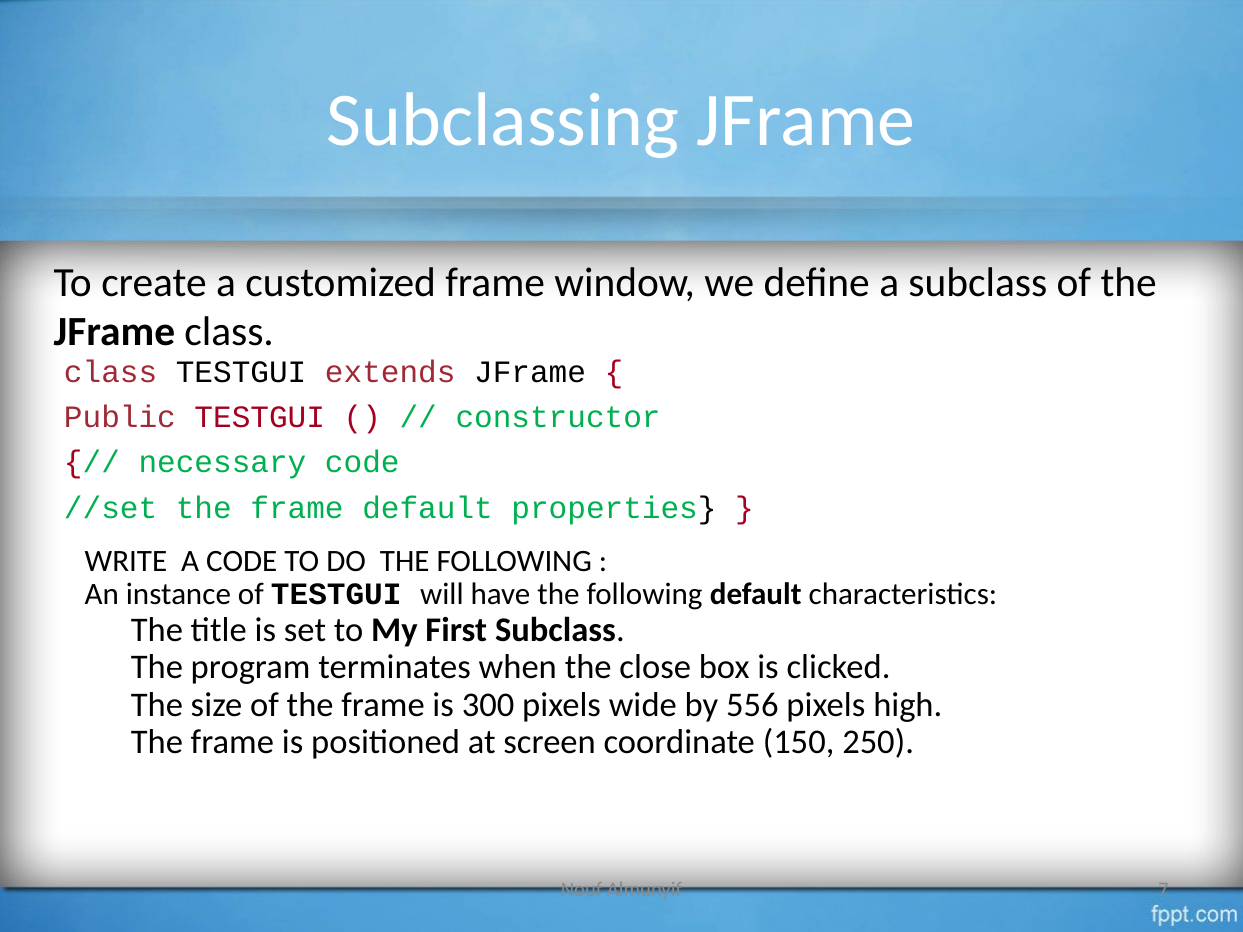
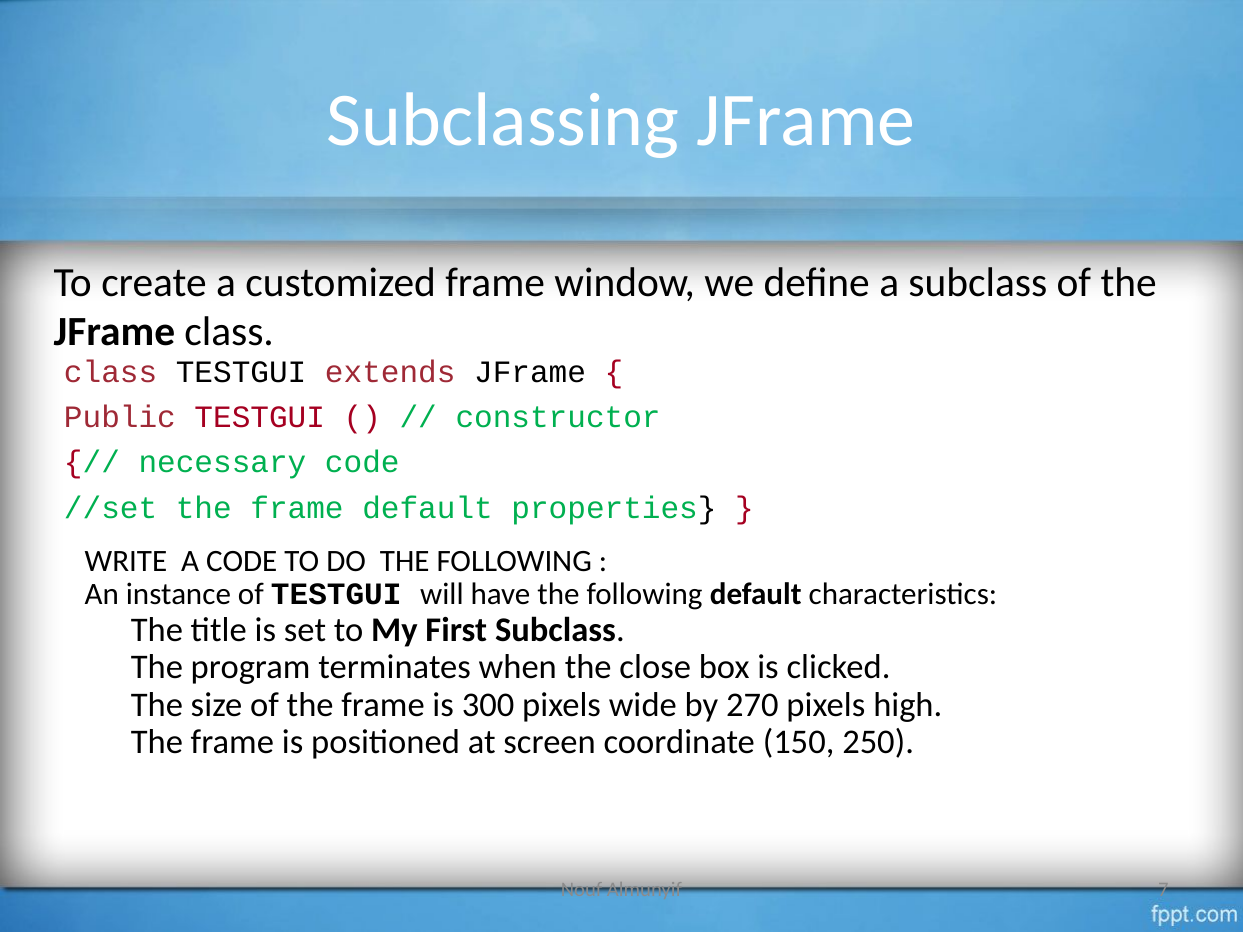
556: 556 -> 270 (752, 705)
